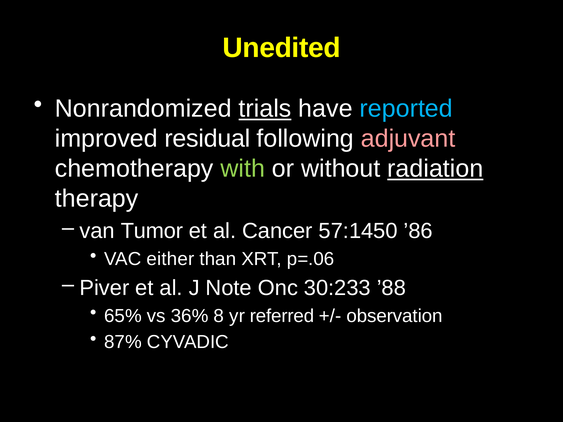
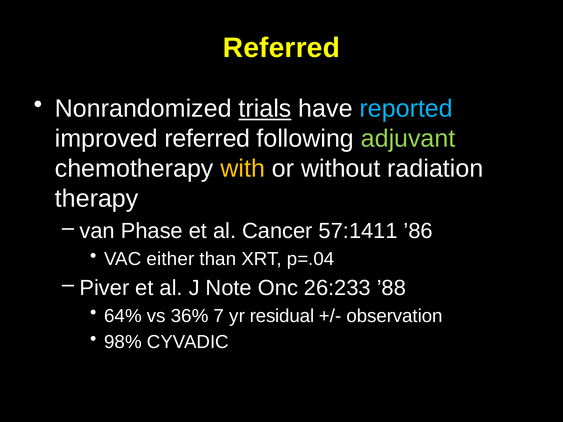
Unedited: Unedited -> Referred (281, 48)
improved residual: residual -> referred (207, 139)
adjuvant colour: pink -> light green (408, 139)
with colour: light green -> yellow (243, 169)
radiation underline: present -> none (435, 169)
Tumor: Tumor -> Phase (152, 231)
57:1450: 57:1450 -> 57:1411 (358, 231)
p=.06: p=.06 -> p=.04 (311, 259)
30:233: 30:233 -> 26:233 (337, 288)
65%: 65% -> 64% (123, 316)
8: 8 -> 7 (219, 316)
referred: referred -> residual (282, 316)
87%: 87% -> 98% (123, 342)
